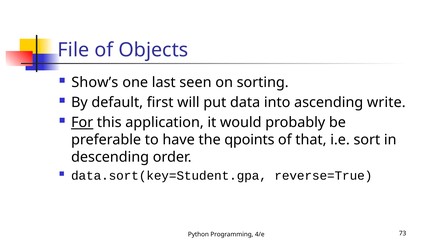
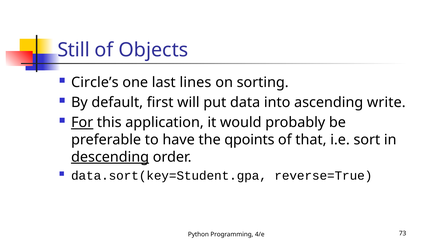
File: File -> Still (74, 50)
Show’s: Show’s -> Circle’s (95, 83)
seen: seen -> lines (195, 83)
descending underline: none -> present (110, 157)
